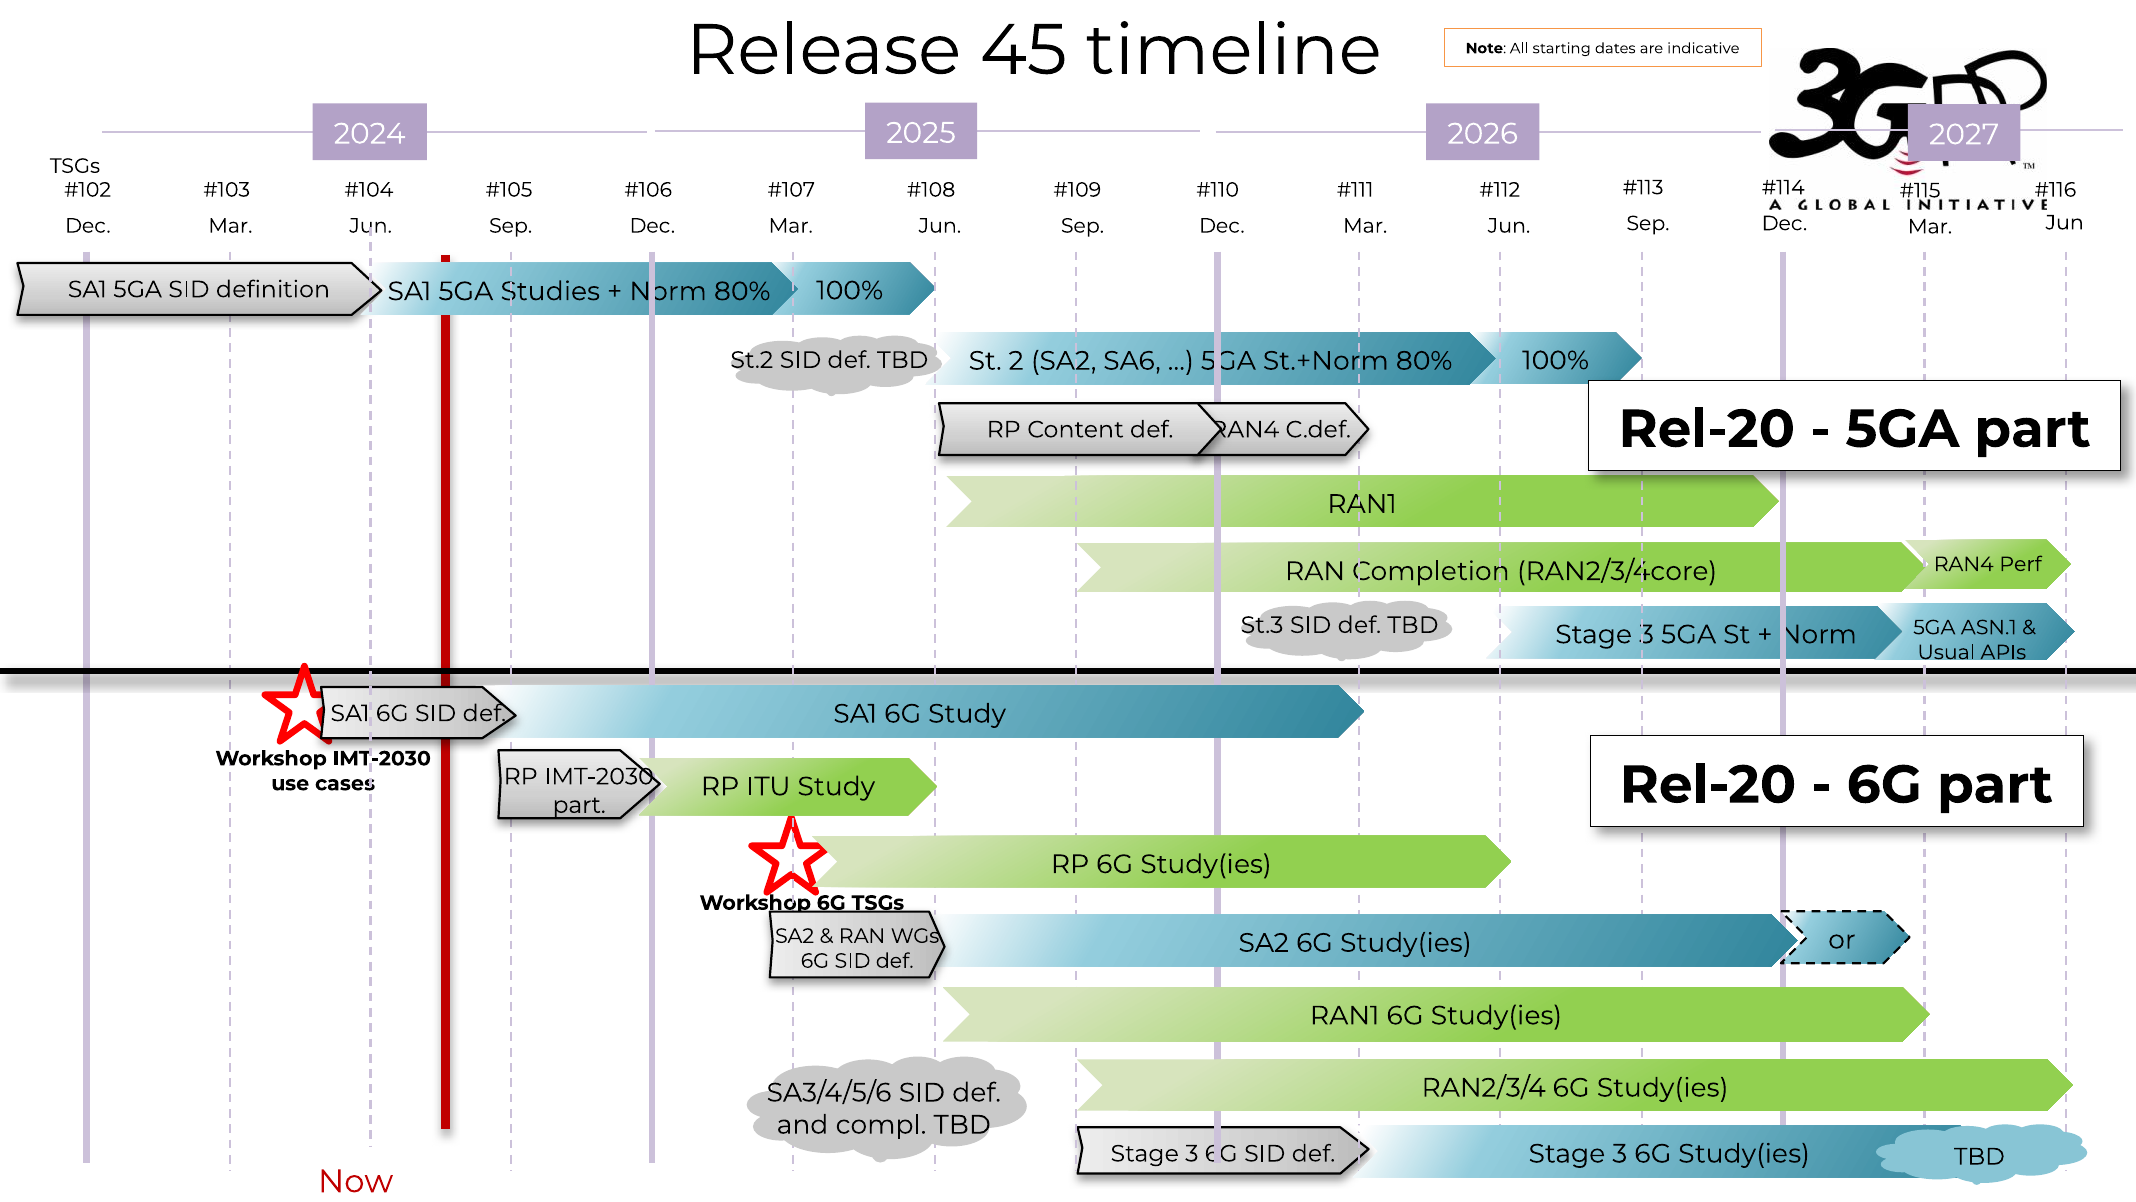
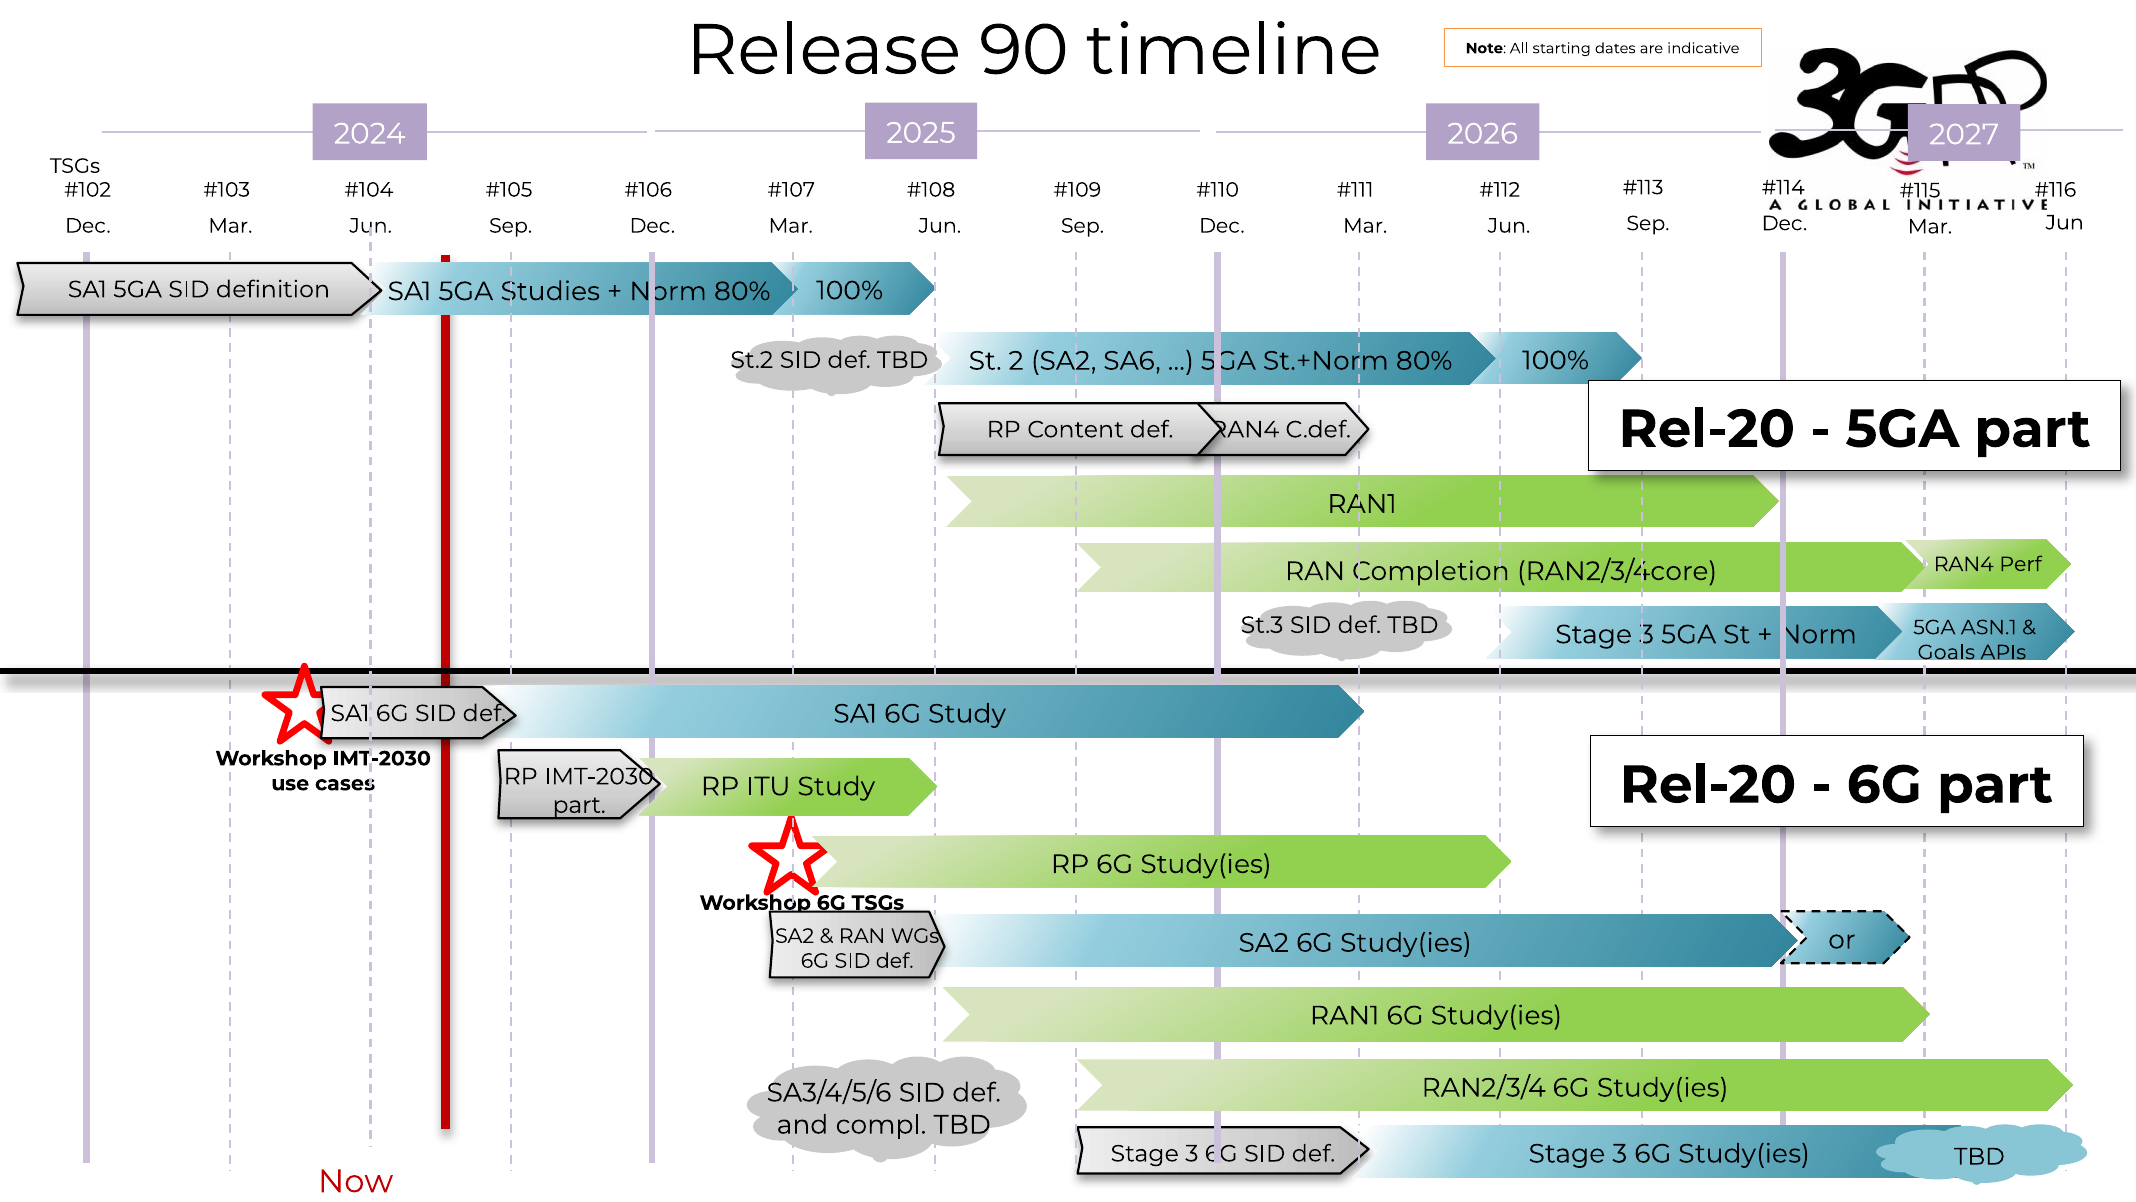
45: 45 -> 90 (1024, 50)
Usual: Usual -> Goals (1946, 652)
